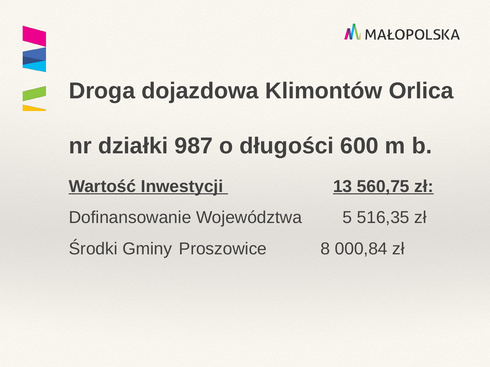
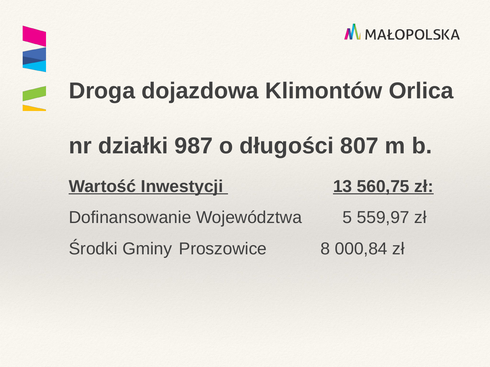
600: 600 -> 807 (359, 146)
516,35: 516,35 -> 559,97 (383, 218)
